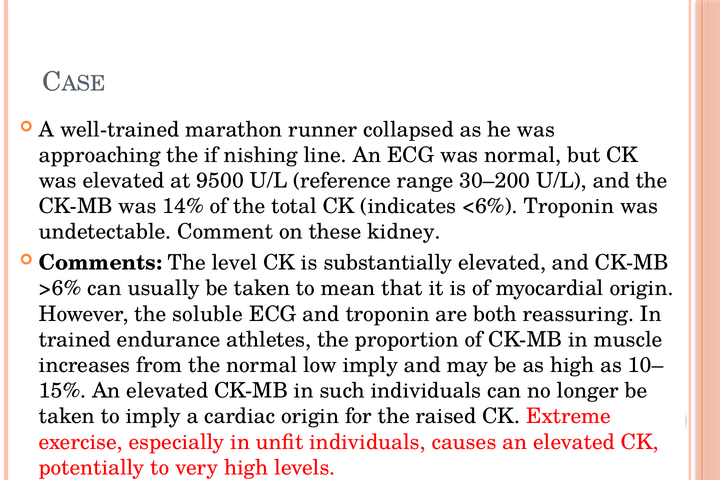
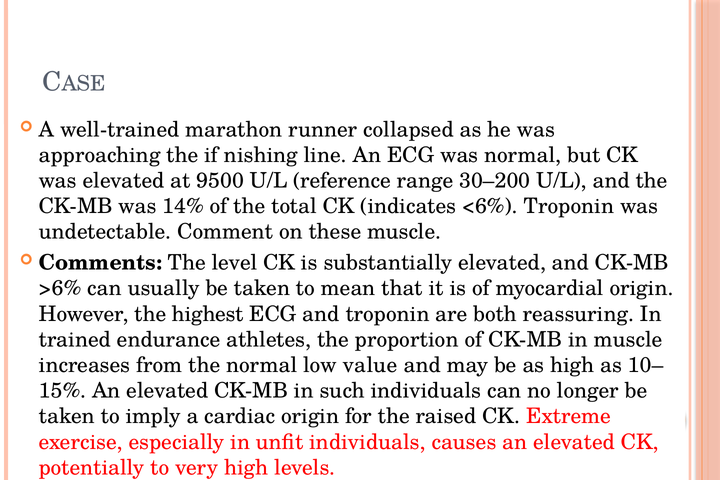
these kidney: kidney -> muscle (404, 232)
soluble: soluble -> highest (208, 314)
low imply: imply -> value (370, 365)
